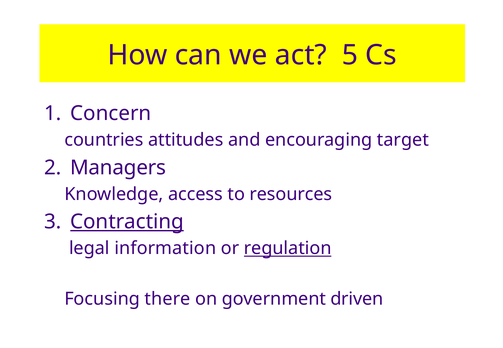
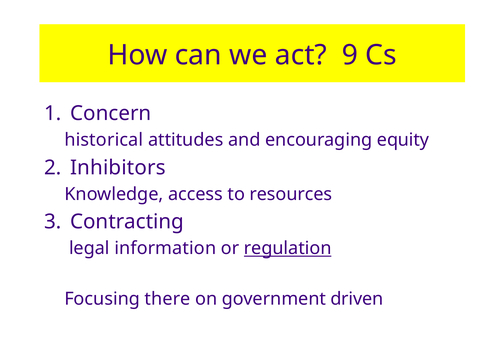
5: 5 -> 9 (350, 55)
countries: countries -> historical (104, 140)
target: target -> equity (403, 140)
Managers: Managers -> Inhibitors (118, 168)
Contracting underline: present -> none (127, 222)
